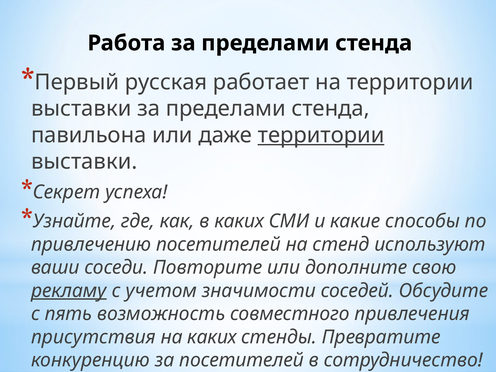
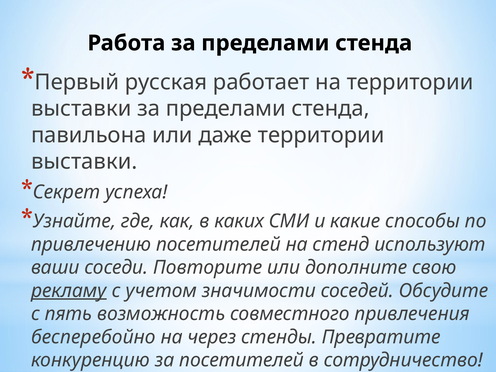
территории underline: present -> none (321, 135)
присутствия: присутствия -> бесперебойно (93, 337)
на каких: каких -> через (212, 337)
